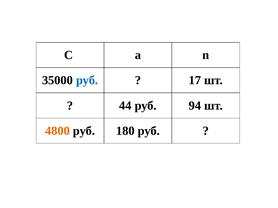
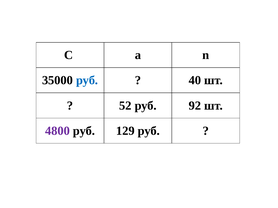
17: 17 -> 40 (195, 81)
44: 44 -> 52 (125, 106)
94: 94 -> 92 (195, 106)
4800 colour: orange -> purple (57, 131)
180: 180 -> 129 (125, 131)
